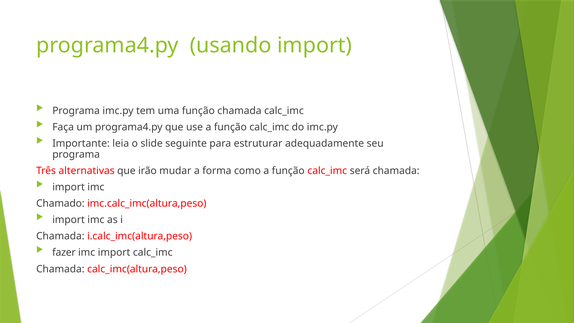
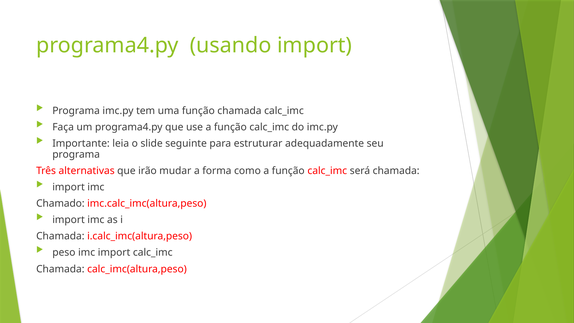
fazer: fazer -> peso (64, 253)
